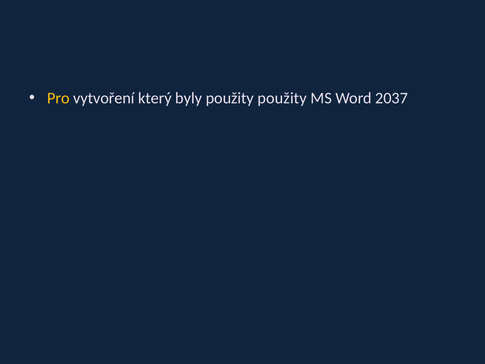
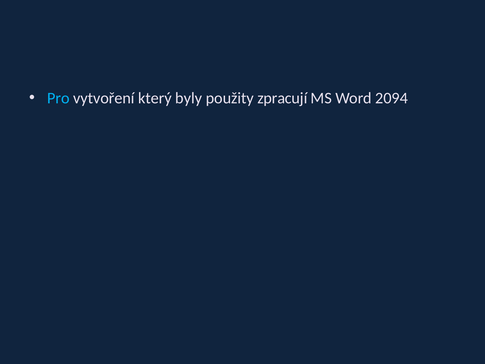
Pro colour: yellow -> light blue (58, 98)
použity použity: použity -> zpracují (282, 98)
2037: 2037 -> 2094 (392, 98)
